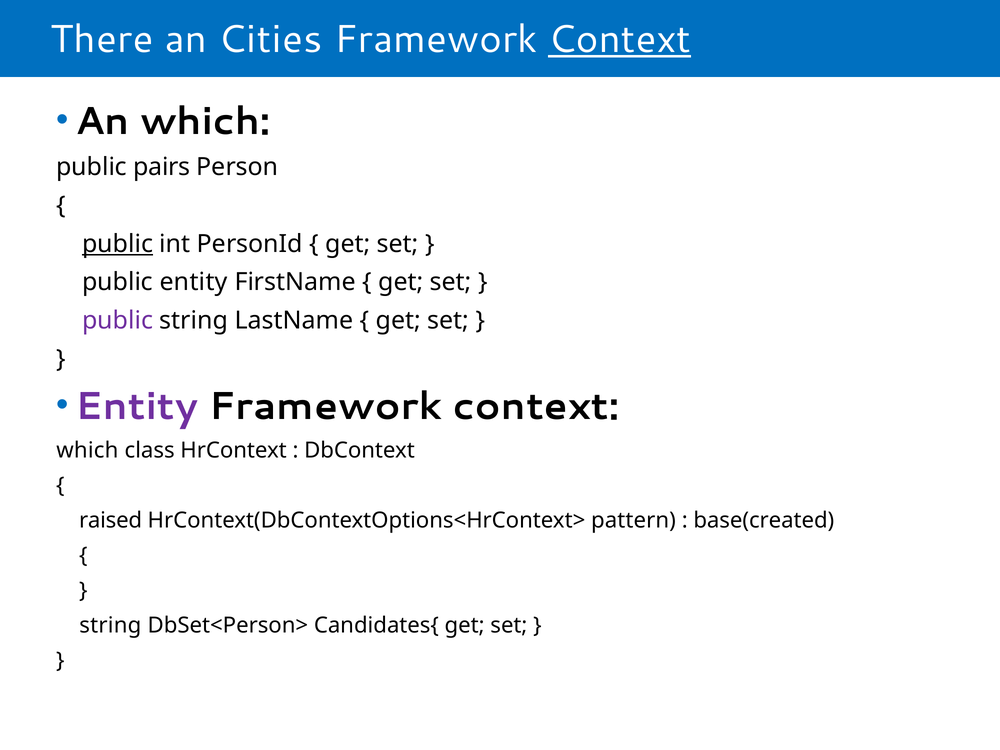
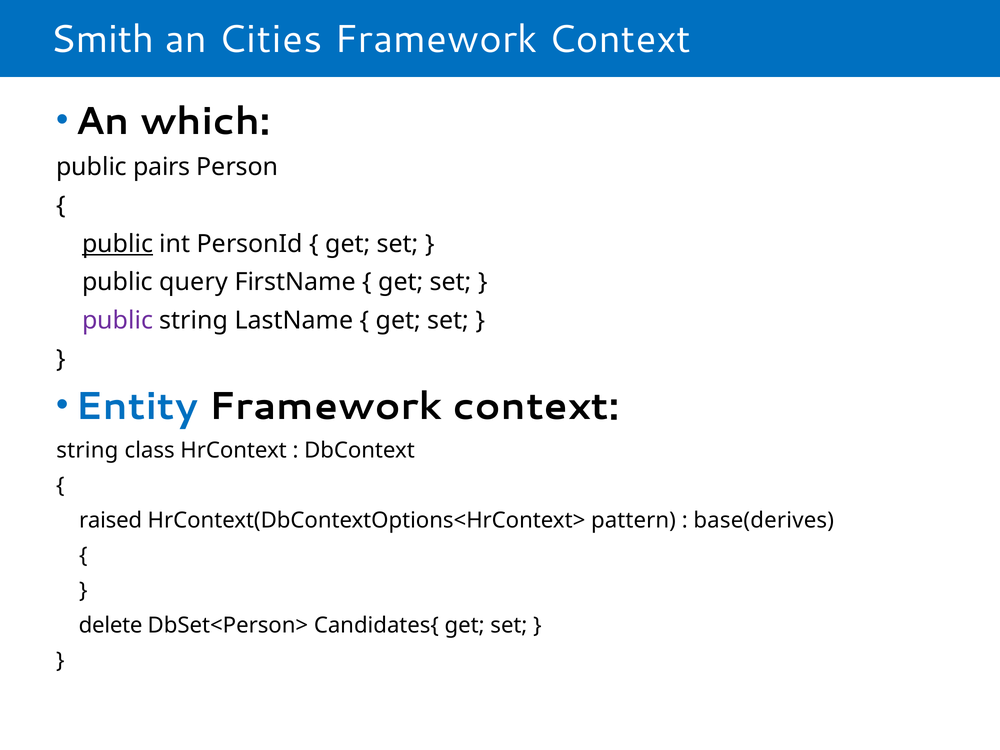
There: There -> Smith (102, 40)
Context underline: present -> none (620, 40)
public entity: entity -> query (194, 282)
Entity colour: purple -> blue (137, 406)
which: which -> string (87, 450)
base(created: base(created -> base(derives (764, 520)
string: string -> delete (111, 625)
